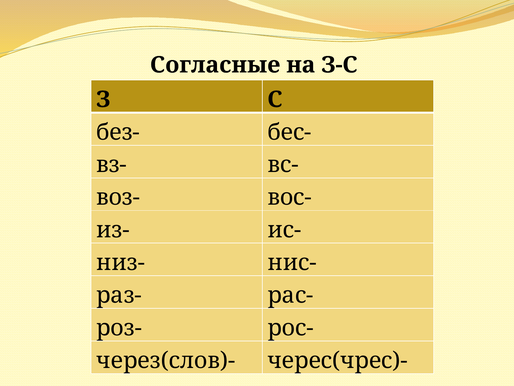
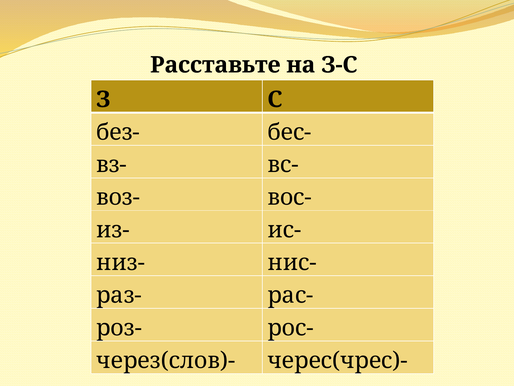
Согласные: Согласные -> Расставьте (215, 65)
